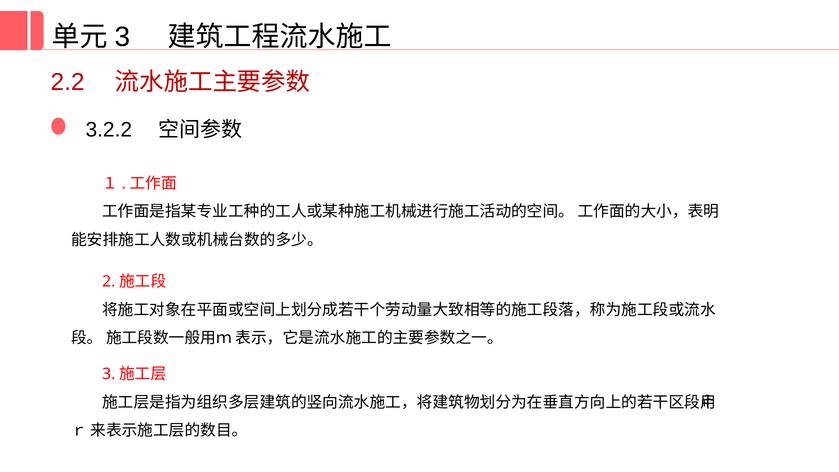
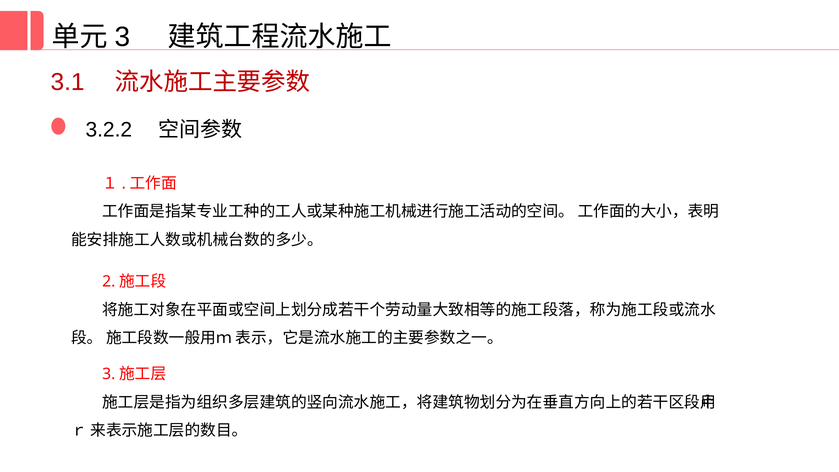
2.2: 2.2 -> 3.1 (68, 82)
